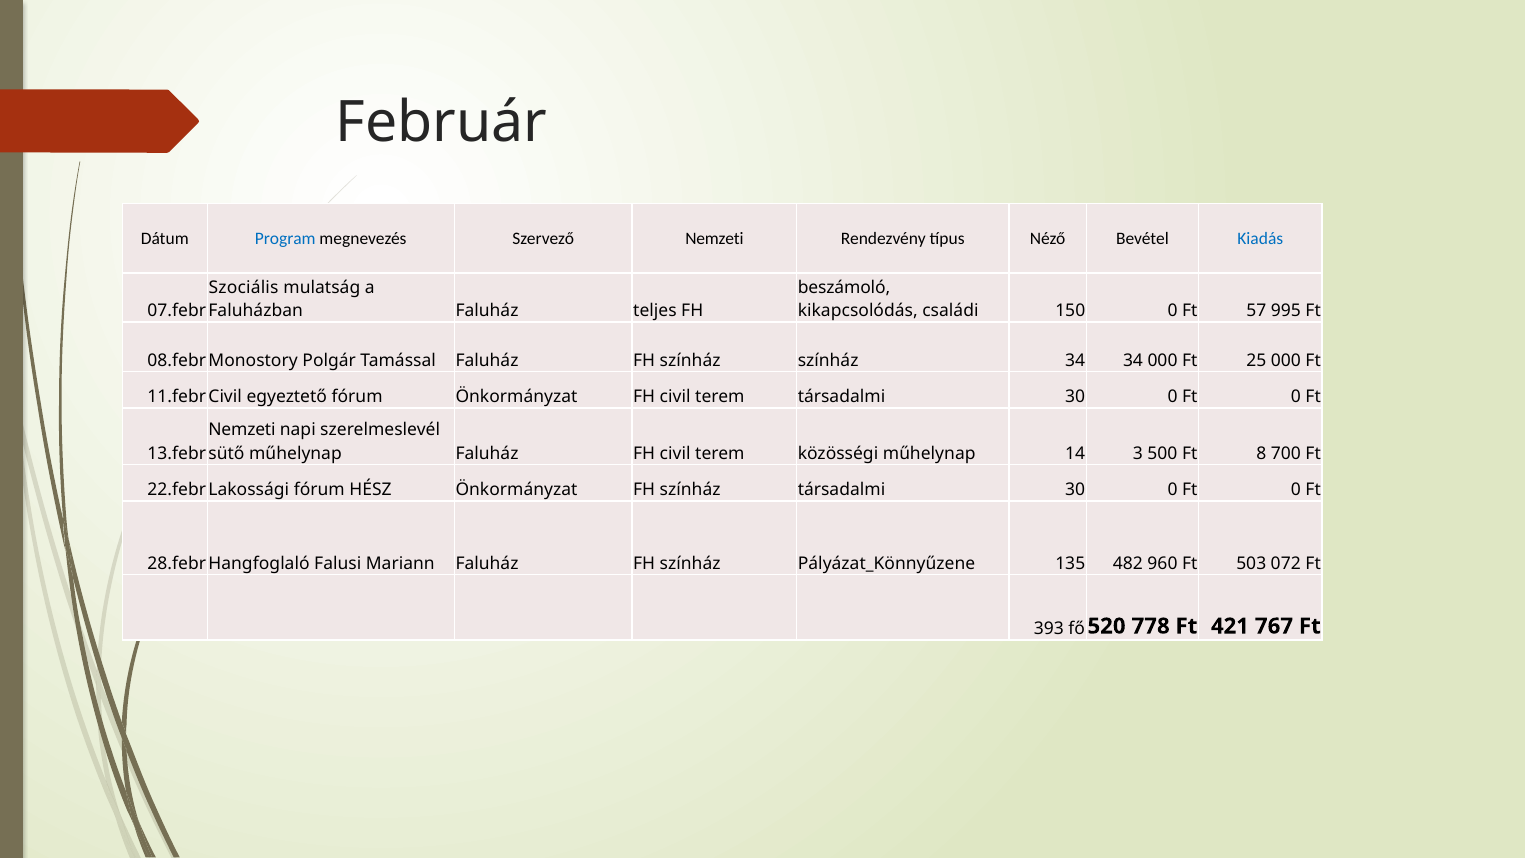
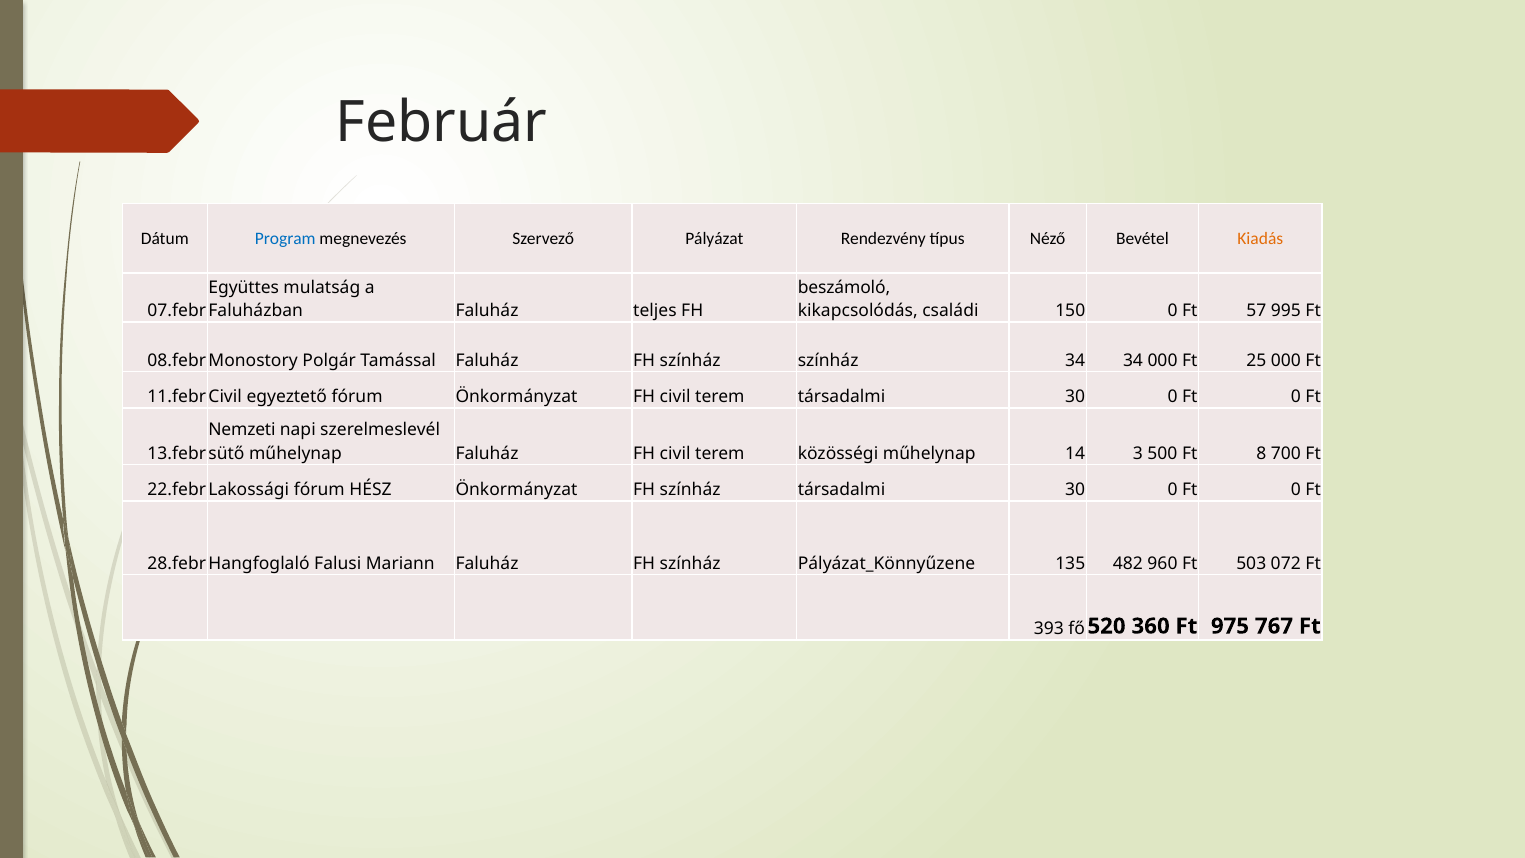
Szervező Nemzeti: Nemzeti -> Pályázat (714, 239)
Kiadás colour: blue -> orange (1260, 239)
Szociális: Szociális -> Együttes (244, 287)
778: 778 -> 360 (1151, 626)
421: 421 -> 975 (1230, 626)
